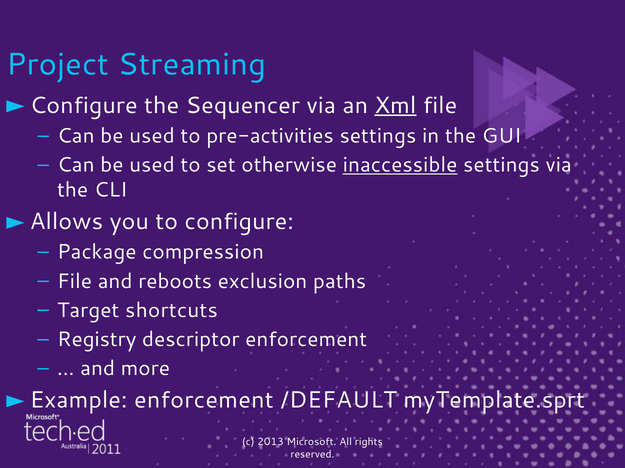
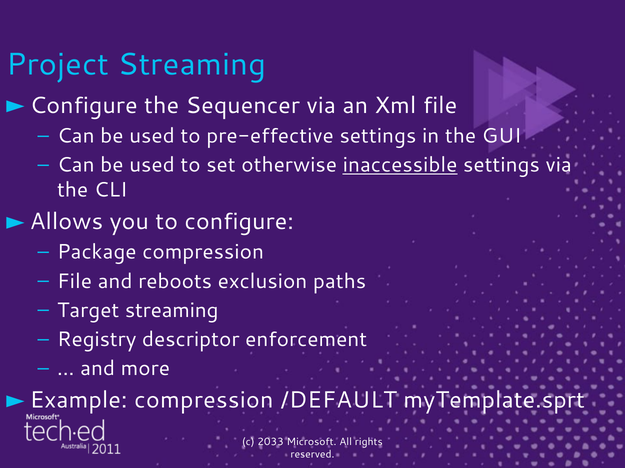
Xml underline: present -> none (395, 106)
pre-activities: pre-activities -> pre-effective (270, 136)
Target shortcuts: shortcuts -> streaming (172, 311)
enforcement: enforcement -> compression (204, 401)
2013: 2013 -> 2033 (271, 443)
